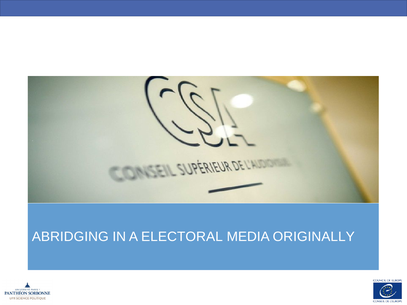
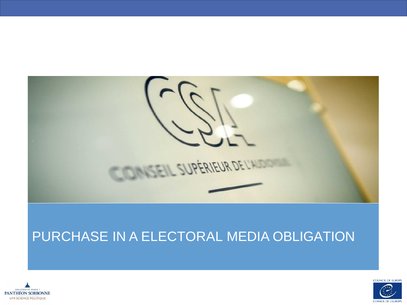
ABRIDGING: ABRIDGING -> PURCHASE (70, 237)
ORIGINALLY: ORIGINALLY -> OBLIGATION (314, 237)
